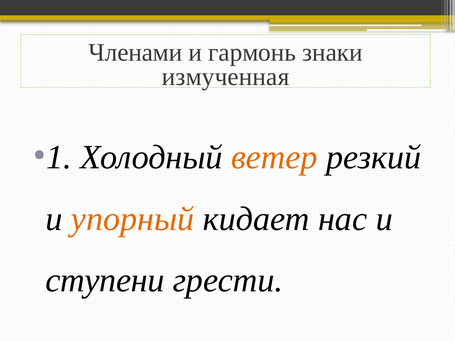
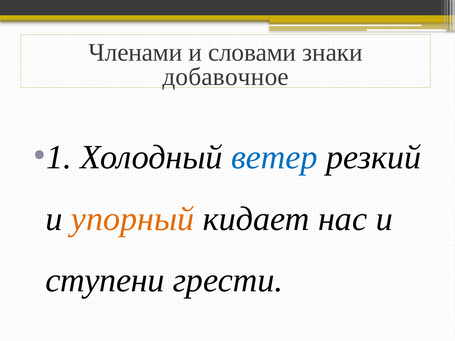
гармонь: гармонь -> словами (252, 53)
измученная: измученная -> добавочное (226, 77)
ветер colour: orange -> blue (274, 158)
